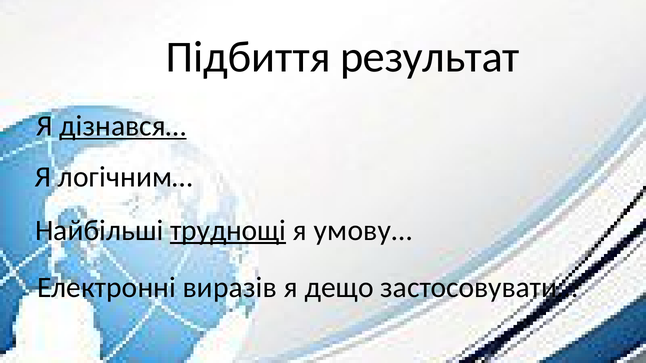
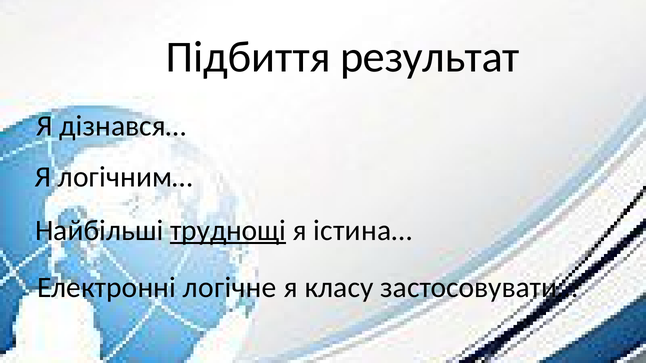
дізнався… underline: present -> none (123, 126)
умову…: умову… -> істина… (363, 230)
виразів: виразів -> логічне (230, 288)
дещо: дещо -> класу (339, 288)
